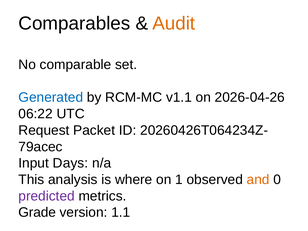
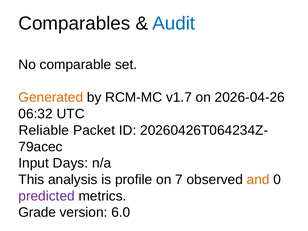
Audit colour: orange -> blue (174, 23)
Generated colour: blue -> orange (51, 97)
v1.1: v1.1 -> v1.7 (179, 97)
06:22: 06:22 -> 06:32 (36, 114)
Request: Request -> Reliable (44, 130)
where: where -> profile (134, 180)
1: 1 -> 7 (179, 180)
1.1: 1.1 -> 6.0 (121, 212)
